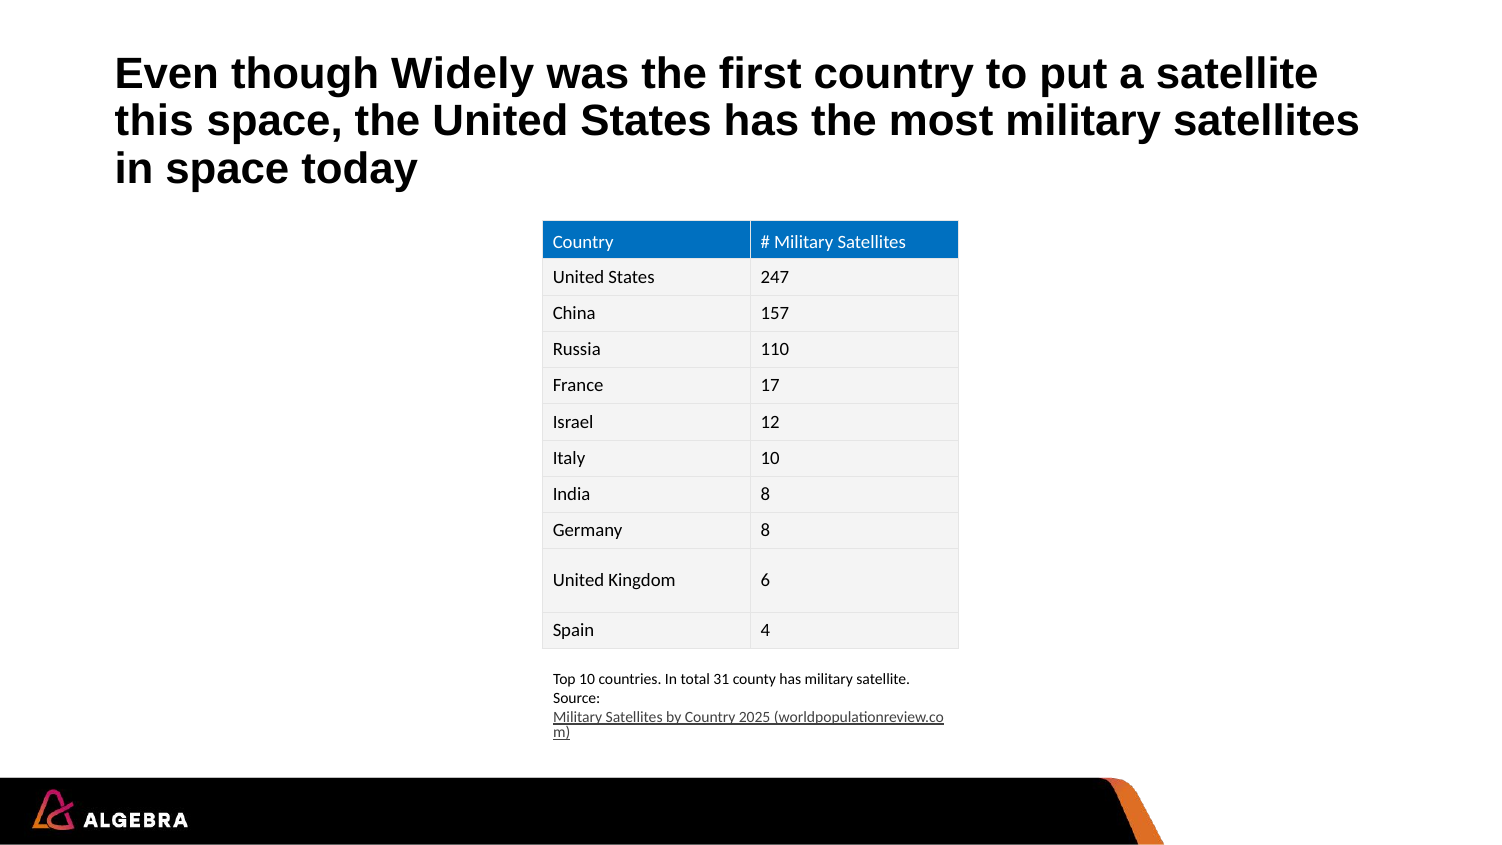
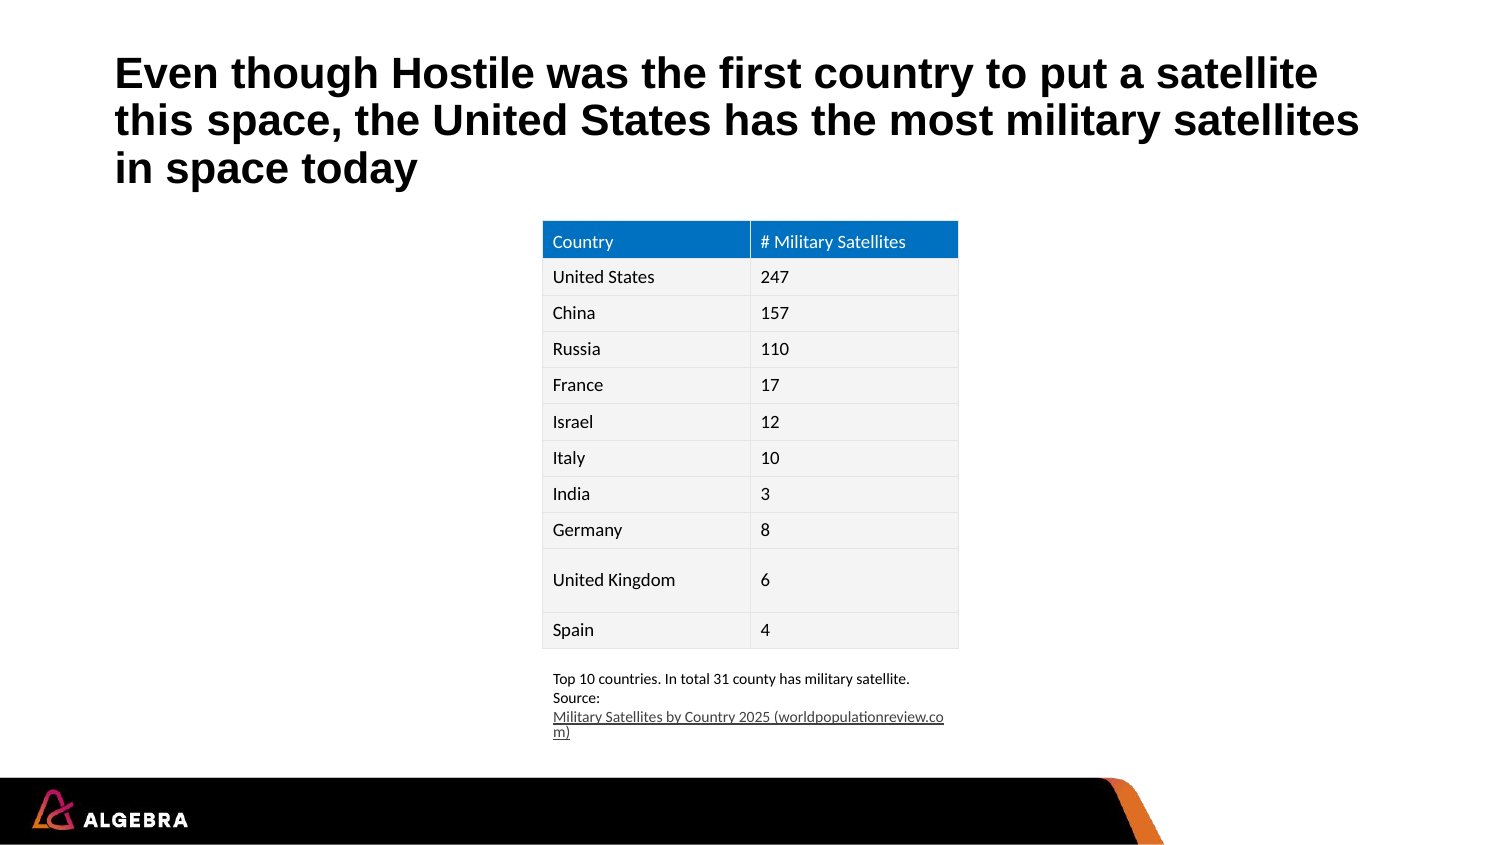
Widely: Widely -> Hostile (463, 74)
India 8: 8 -> 3 (765, 494)
